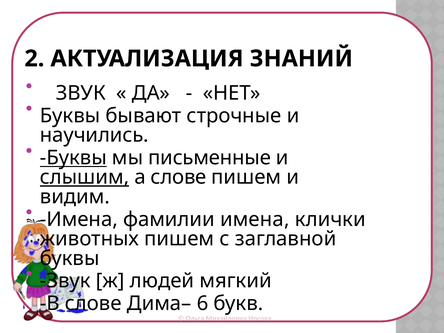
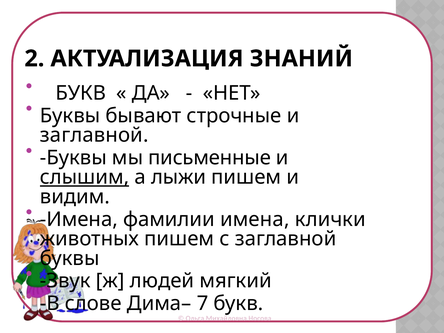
ЗВУК: ЗВУК -> БУКВ (81, 93)
научились: научились -> заглавной (94, 135)
Буквы underline: present -> none (73, 158)
а слове: слове -> лыжи (179, 177)
6: 6 -> 7 (203, 303)
